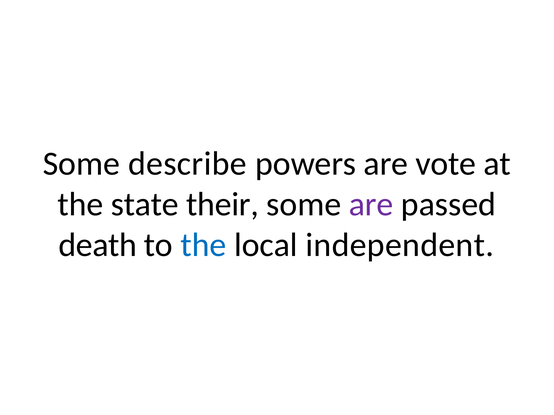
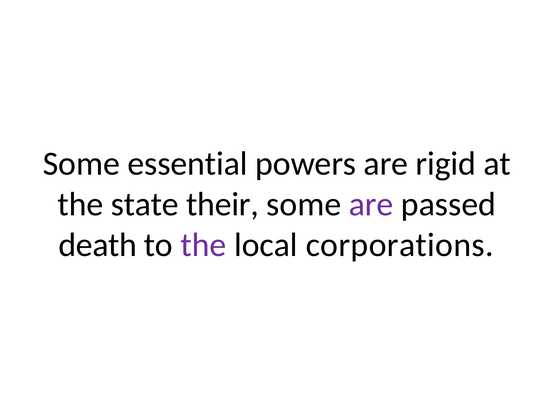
describe: describe -> essential (188, 164)
vote: vote -> rigid (446, 164)
the colour: blue -> purple (203, 245)
independent: independent -> corporations (400, 245)
